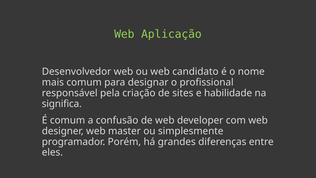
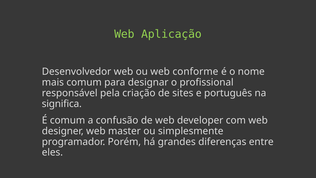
candidato: candidato -> conforme (195, 72)
habilidade: habilidade -> português (228, 93)
